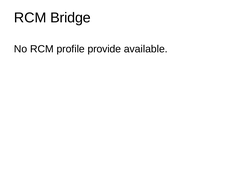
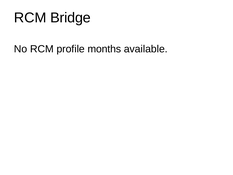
provide: provide -> months (104, 49)
